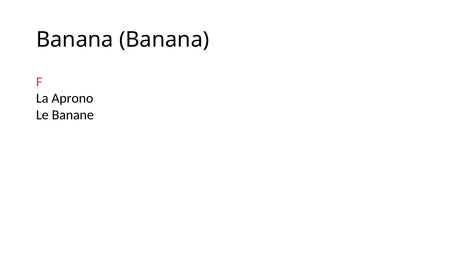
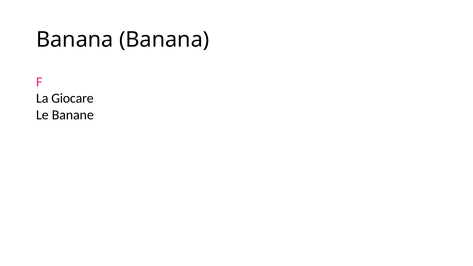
Aprono: Aprono -> Giocare (72, 98)
